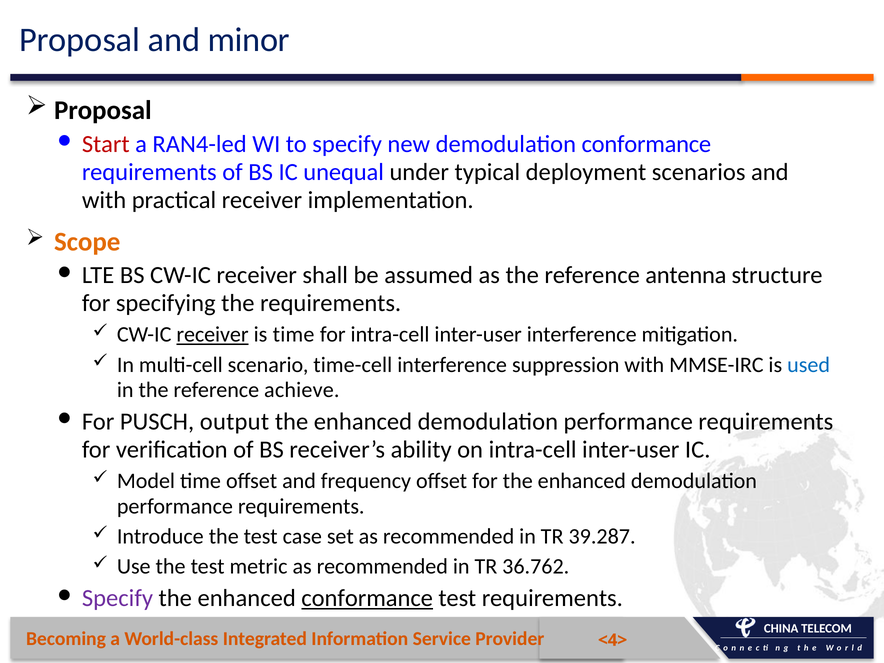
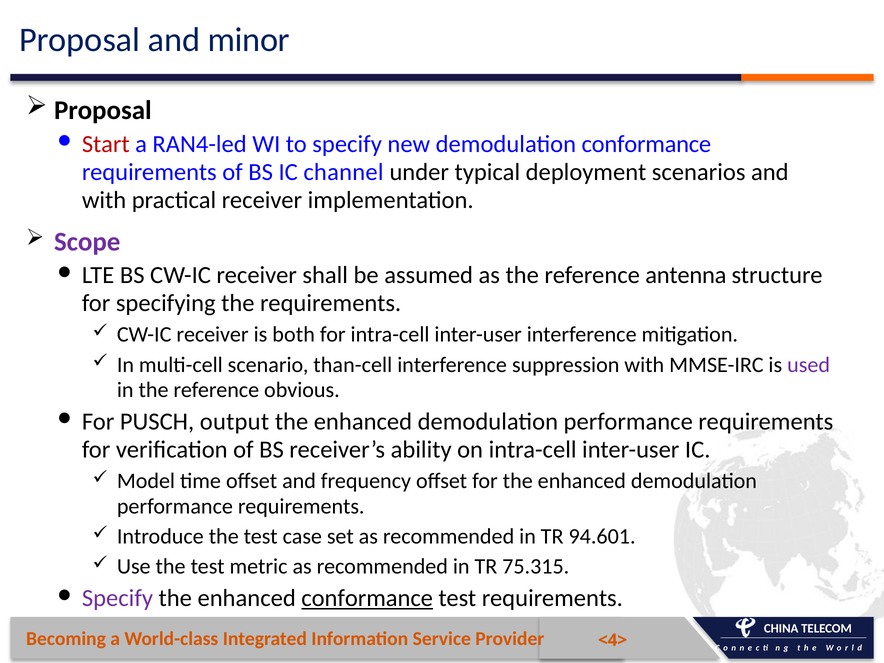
unequal: unequal -> channel (343, 172)
Scope colour: orange -> purple (87, 242)
receiver underline: present -> none (212, 335)
is time: time -> both (294, 335)
time-cell: time-cell -> than-cell (353, 365)
used colour: blue -> purple (809, 365)
achieve: achieve -> obvious (302, 390)
39.287: 39.287 -> 94.601 (602, 536)
36.762: 36.762 -> 75.315 (536, 567)
